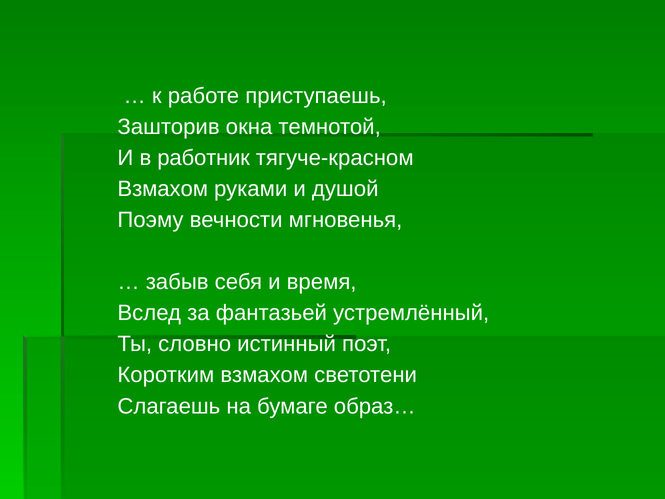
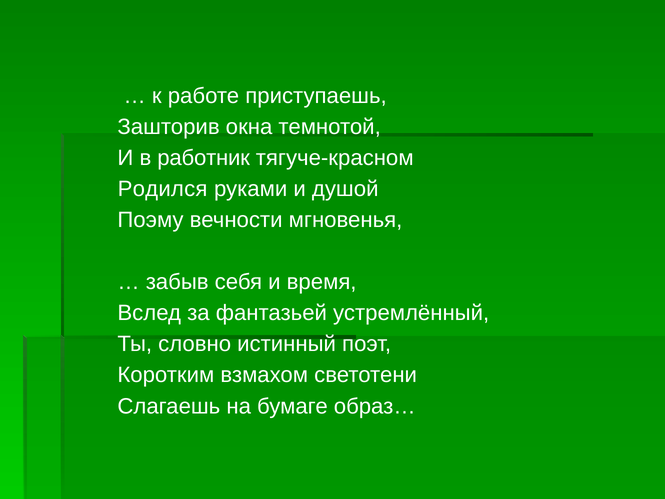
Взмахом: Взмахом -> Родился (163, 189)
